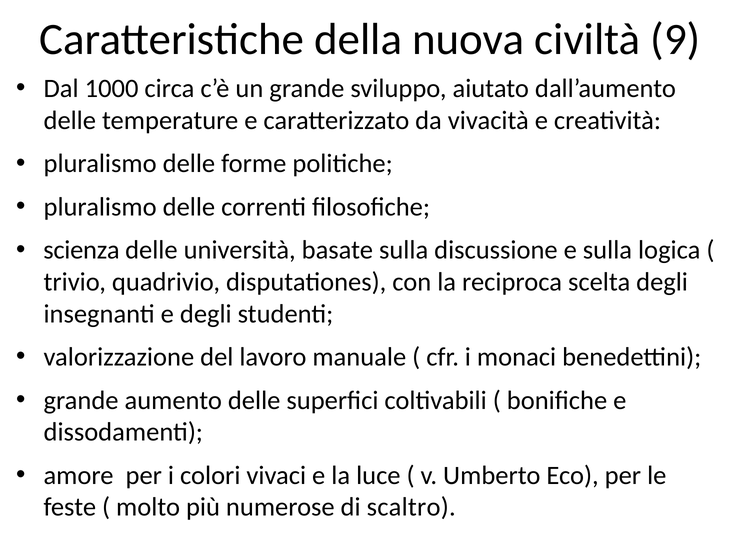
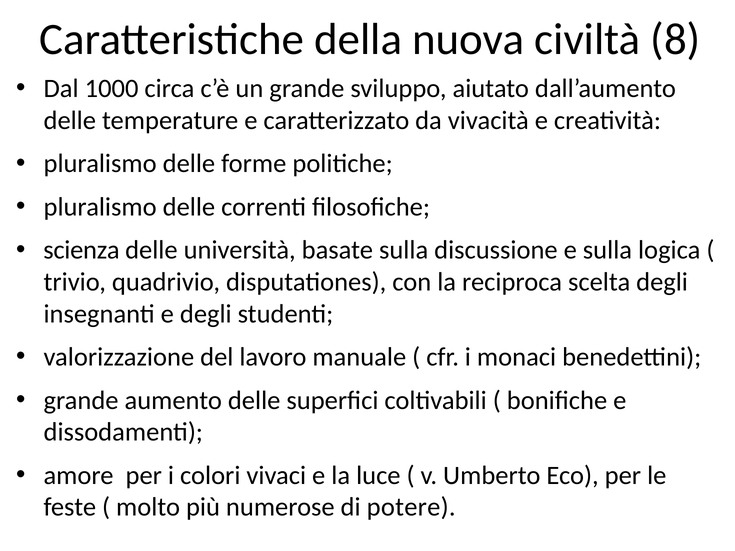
9: 9 -> 8 (675, 40)
scaltro: scaltro -> potere (411, 507)
